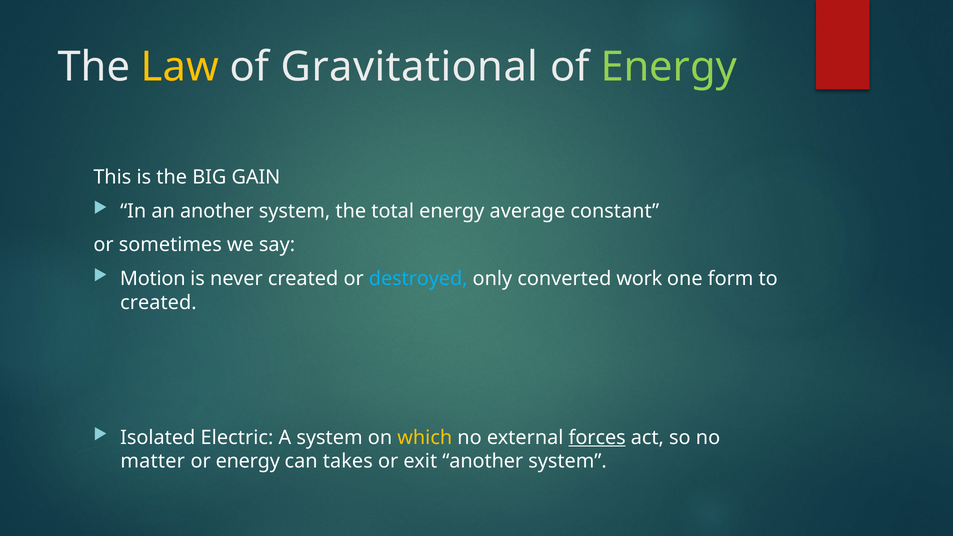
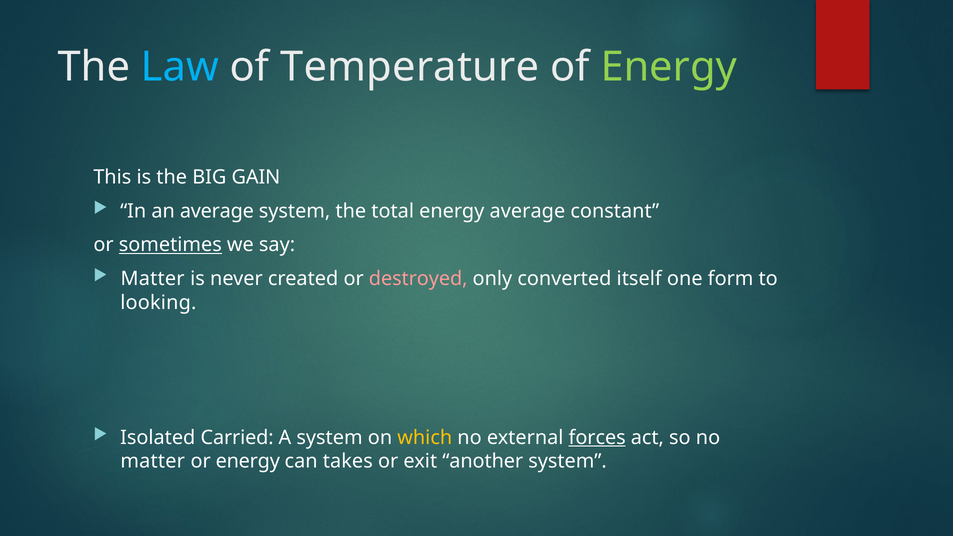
Law colour: yellow -> light blue (180, 67)
Gravitational: Gravitational -> Temperature (410, 67)
an another: another -> average (217, 211)
sometimes underline: none -> present (170, 245)
Motion: Motion -> Matter (153, 279)
destroyed colour: light blue -> pink (418, 279)
work: work -> itself (639, 279)
created: created -> looking (158, 302)
Electric: Electric -> Carried (237, 438)
